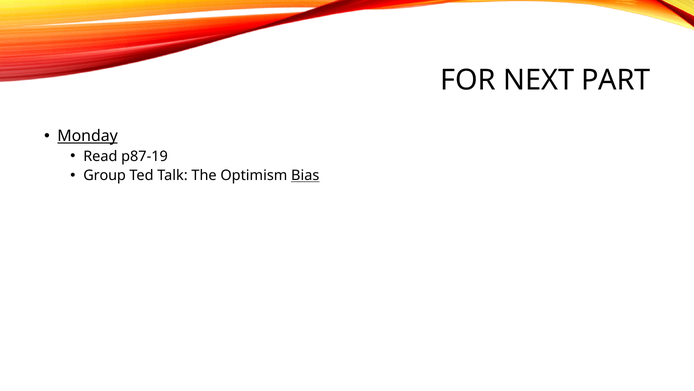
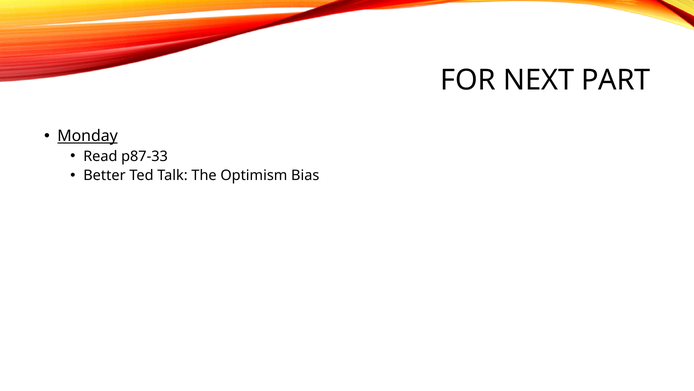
p87-19: p87-19 -> p87-33 (145, 156)
Group: Group -> Better (104, 175)
Bias underline: present -> none (305, 175)
